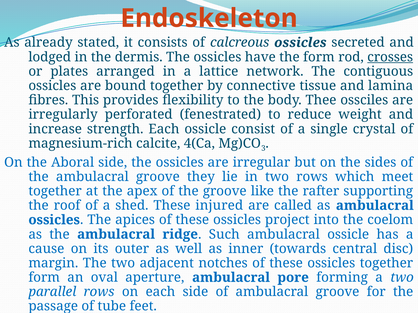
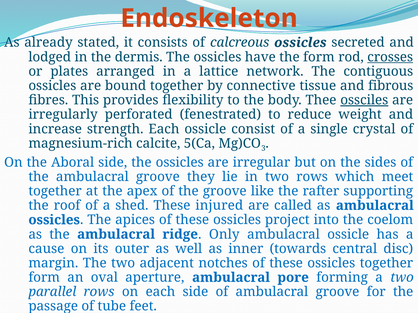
lamina: lamina -> fibrous (391, 86)
ossciles underline: none -> present (364, 100)
4(Ca: 4(Ca -> 5(Ca (199, 144)
Such: Such -> Only (224, 235)
